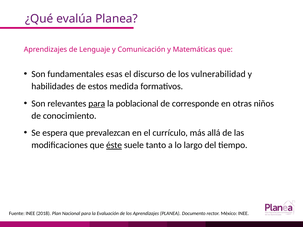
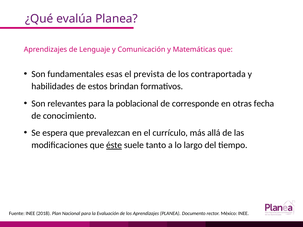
discurso: discurso -> prevista (149, 74)
vulnerabilidad: vulnerabilidad -> contraportada (218, 74)
medida: medida -> brindan (124, 86)
para underline: present -> none (97, 104)
niños: niños -> fecha (264, 104)
